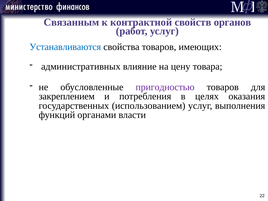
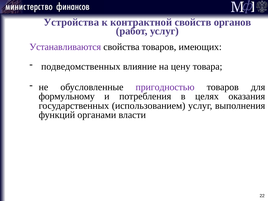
Связанным: Связанным -> Устройства (71, 22)
Устанавливаются colour: blue -> purple (65, 47)
административных: административных -> подведомственных (81, 66)
закреплением: закреплением -> формульному (67, 96)
